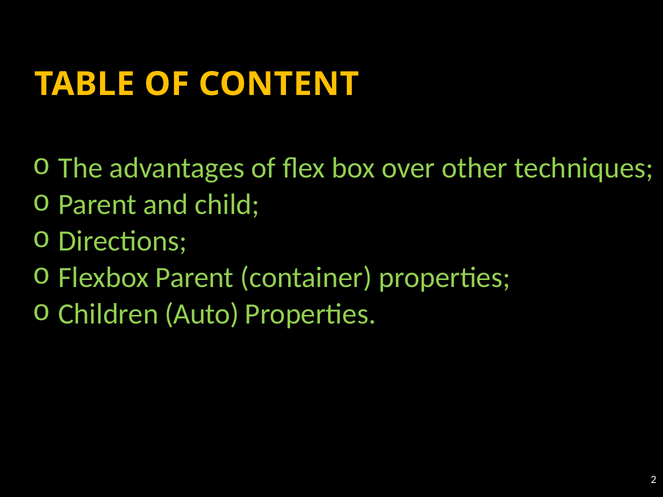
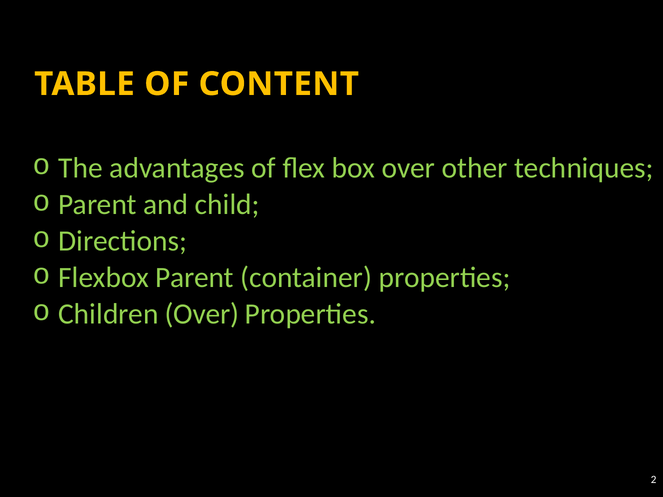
Children Auto: Auto -> Over (202, 314)
